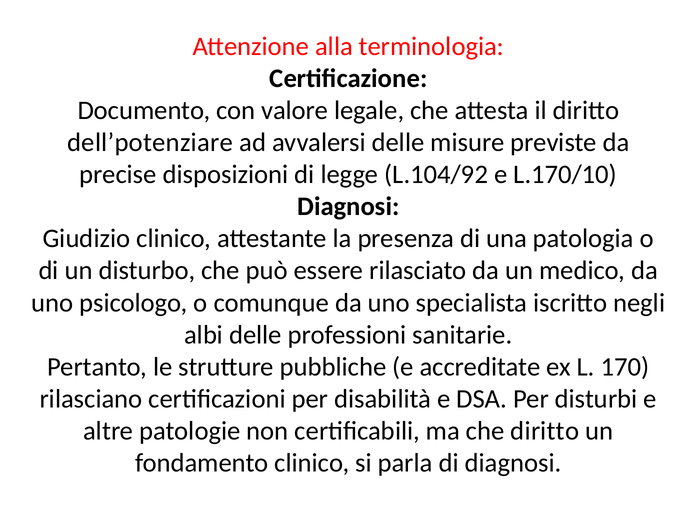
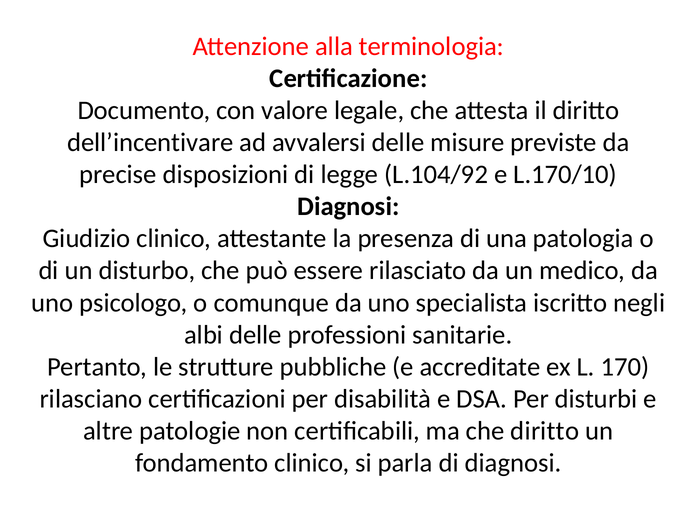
dell’potenziare: dell’potenziare -> dell’incentivare (150, 142)
